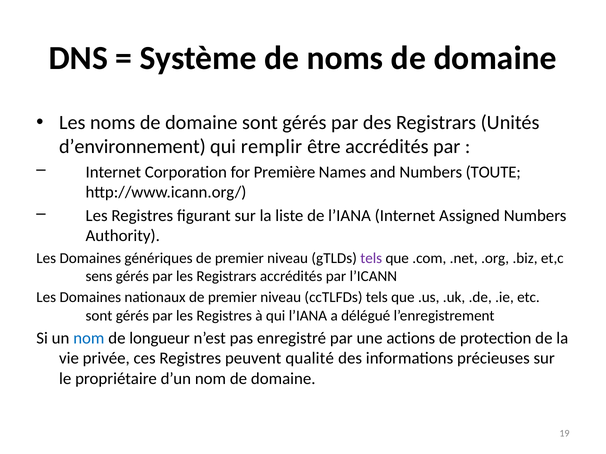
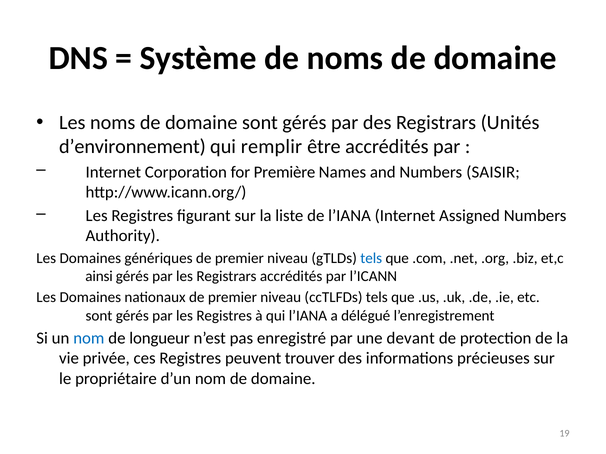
TOUTE: TOUTE -> SAISIR (493, 172)
tels colour: purple -> blue (371, 258)
sens: sens -> ainsi (99, 276)
actions: actions -> devant (411, 339)
qualité: qualité -> trouver (310, 359)
